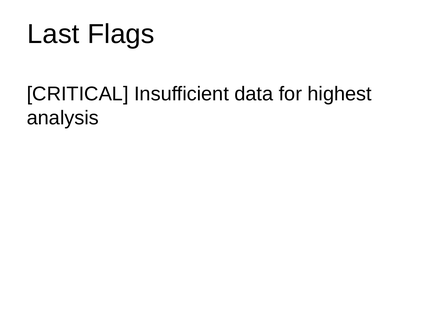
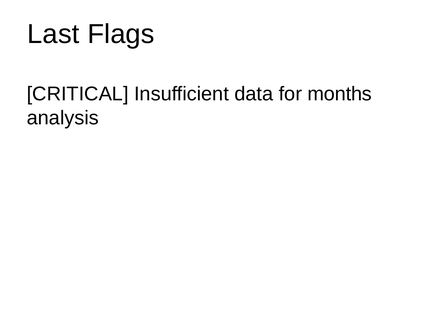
highest: highest -> months (340, 94)
